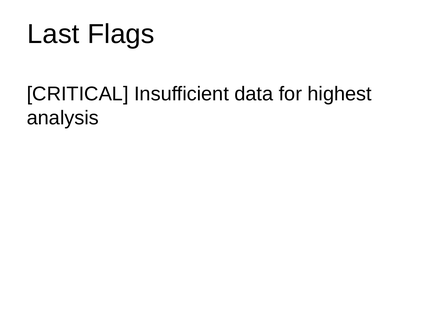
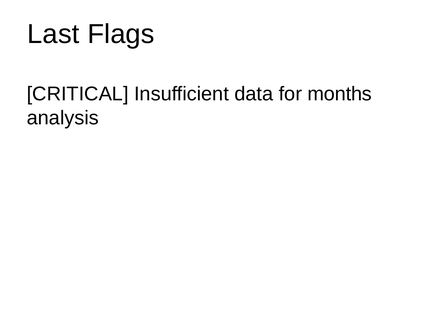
highest: highest -> months (340, 94)
